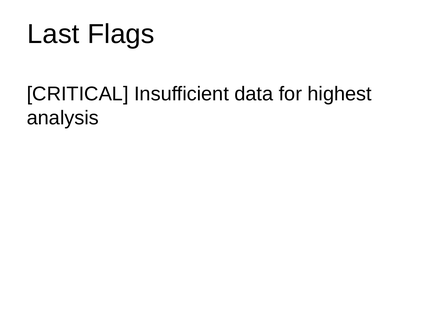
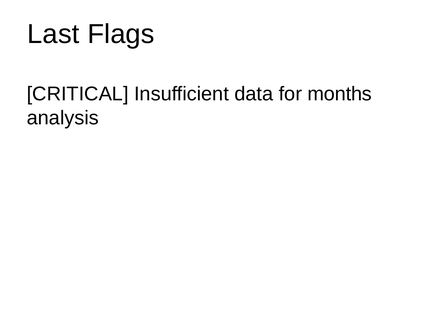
highest: highest -> months (340, 94)
